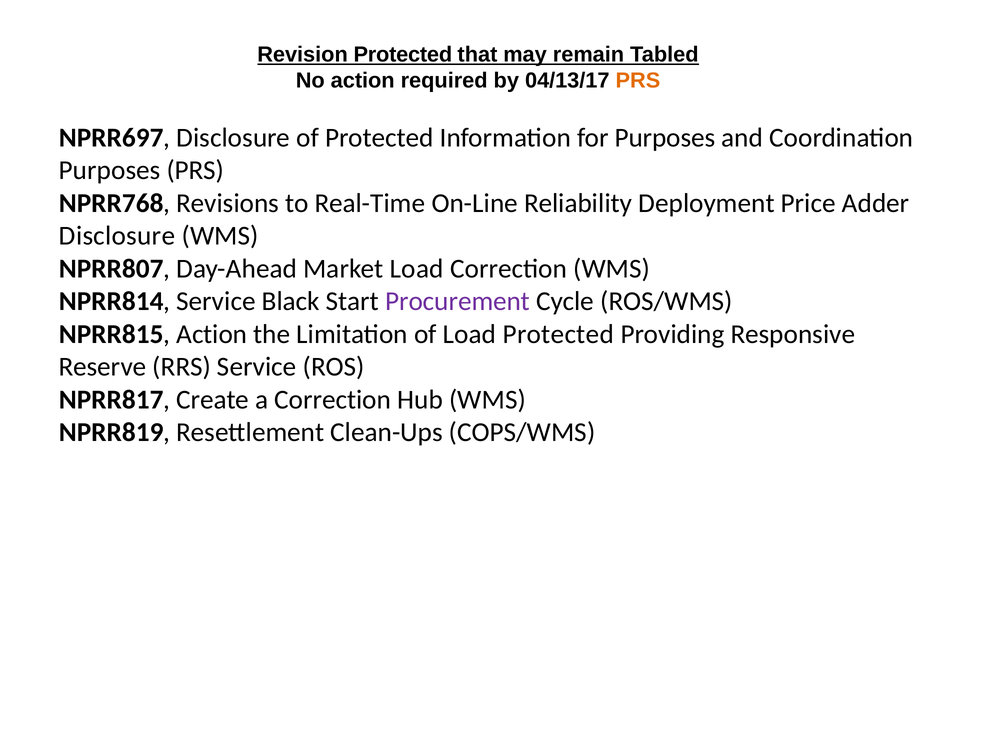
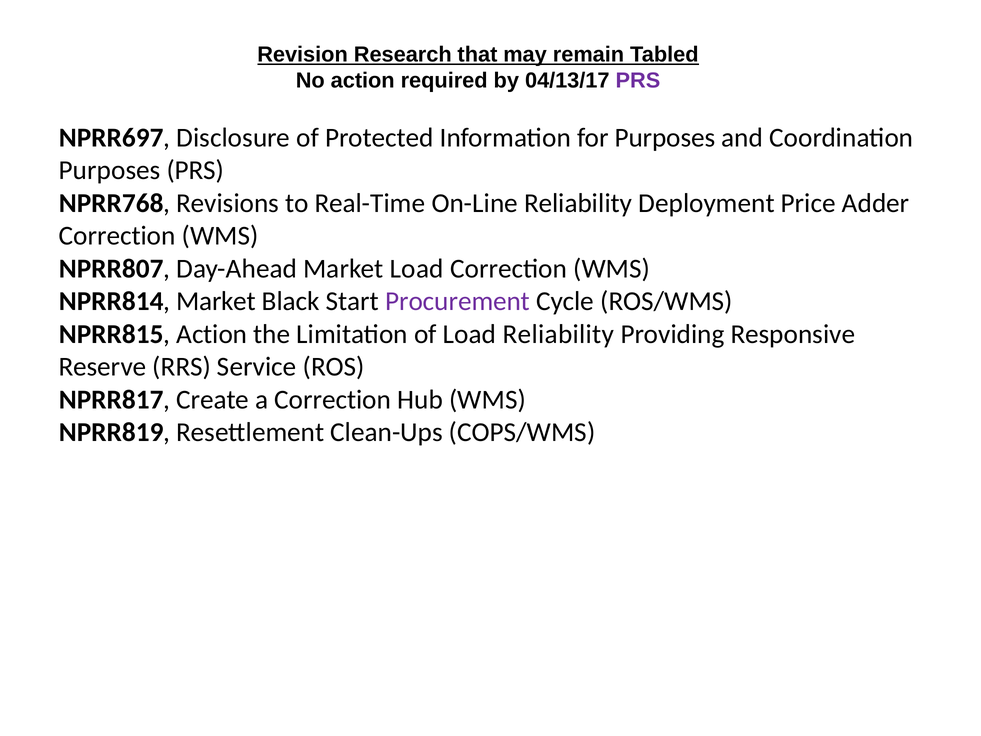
Revision Protected: Protected -> Research (403, 55)
PRS colour: orange -> purple (638, 81)
Disclosure: Disclosure -> Correction (117, 236)
NPRR814 Service: Service -> Market (216, 301)
Load Protected: Protected -> Reliability (558, 334)
